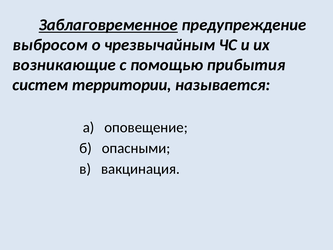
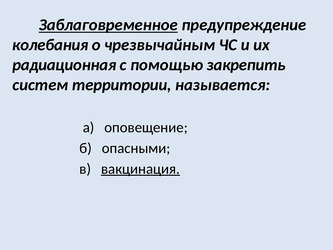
выбросом: выбросом -> колебания (50, 45)
возникающие: возникающие -> радиационная (64, 65)
прибытия: прибытия -> закрепить (246, 65)
вакцинация underline: none -> present (140, 169)
